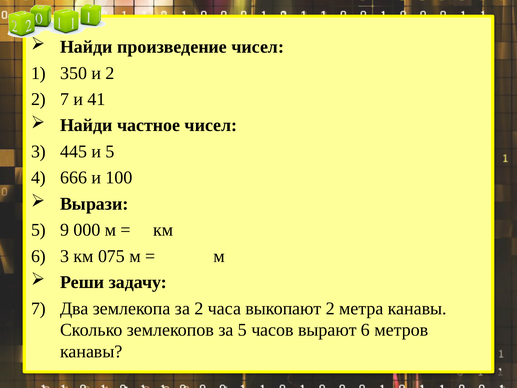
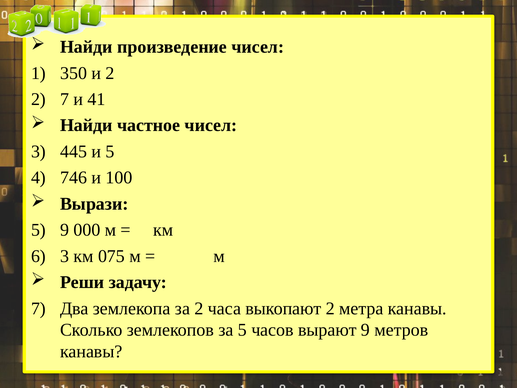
666: 666 -> 746 (74, 178)
вырают 6: 6 -> 9 (365, 330)
